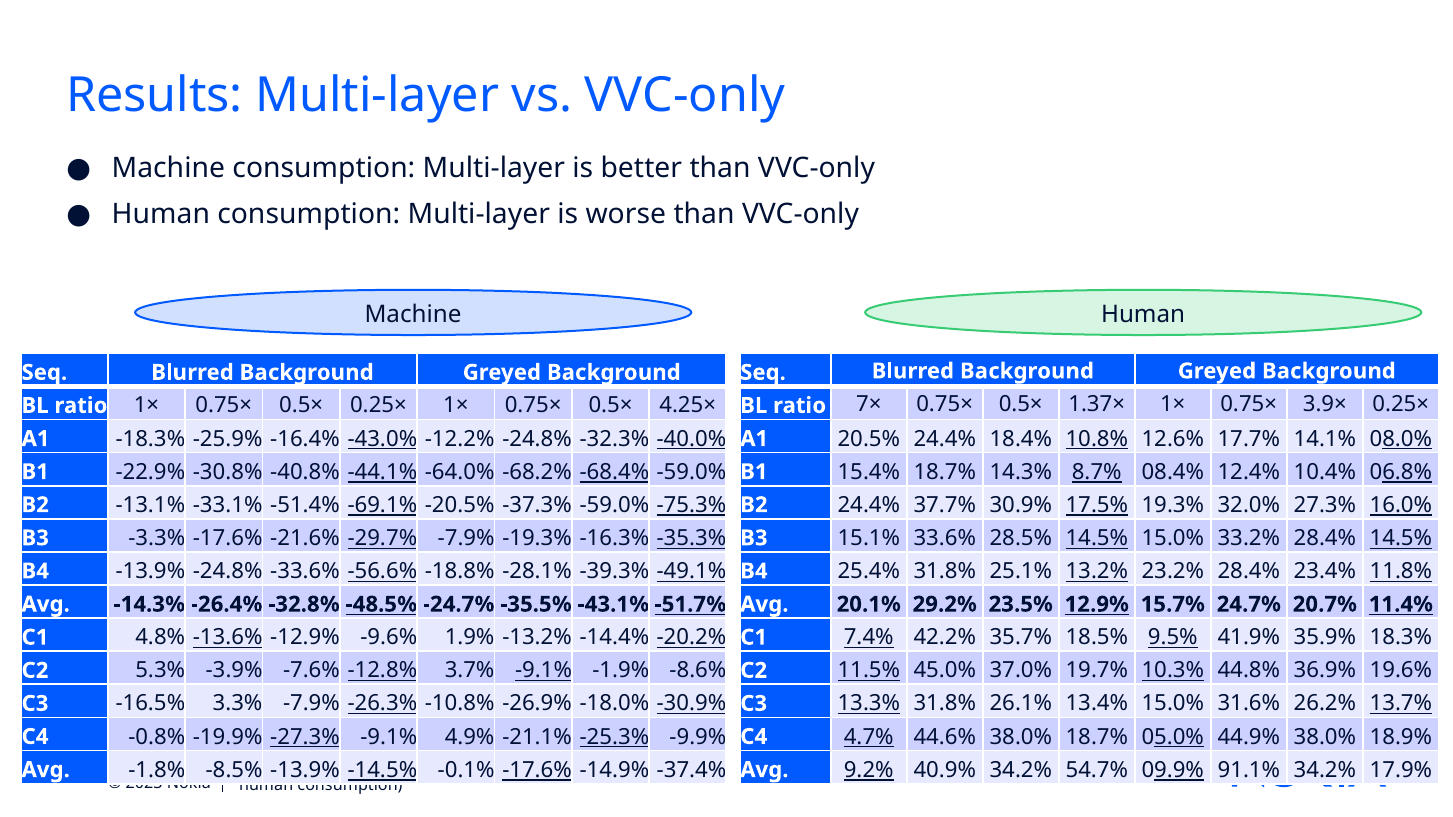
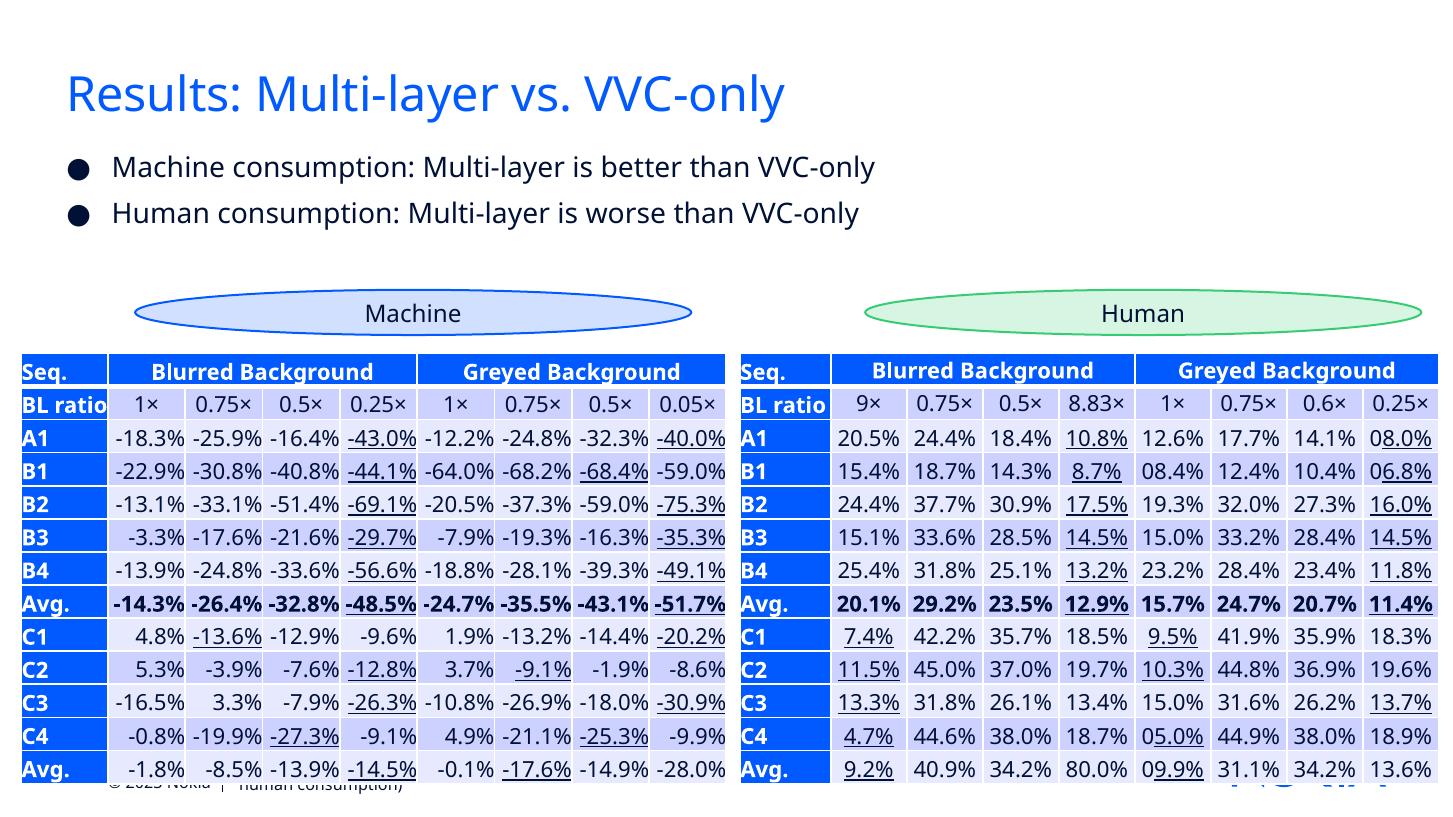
4.25×: 4.25× -> 0.05× (688, 406)
7×: 7× -> 9× (869, 404)
1.37×: 1.37× -> 8.83× (1097, 404)
3.9×: 3.9× -> 0.6× (1325, 404)
-37.4%: -37.4% -> -28.0% (691, 770)
54.7%: 54.7% -> 80.0% (1097, 770)
91.1%: 91.1% -> 31.1% (1249, 770)
17.9%: 17.9% -> 13.6% (1401, 770)
